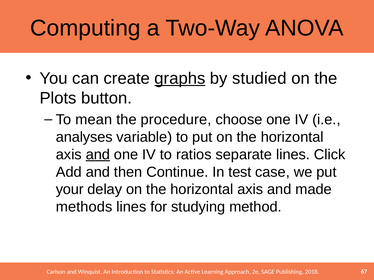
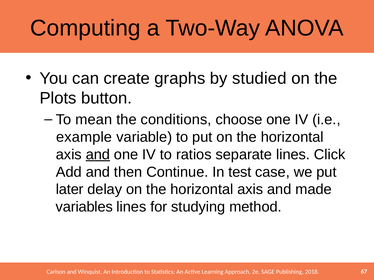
graphs underline: present -> none (180, 78)
procedure: procedure -> conditions (176, 120)
analyses: analyses -> example (84, 137)
your: your -> later (70, 190)
methods: methods -> variables (84, 207)
